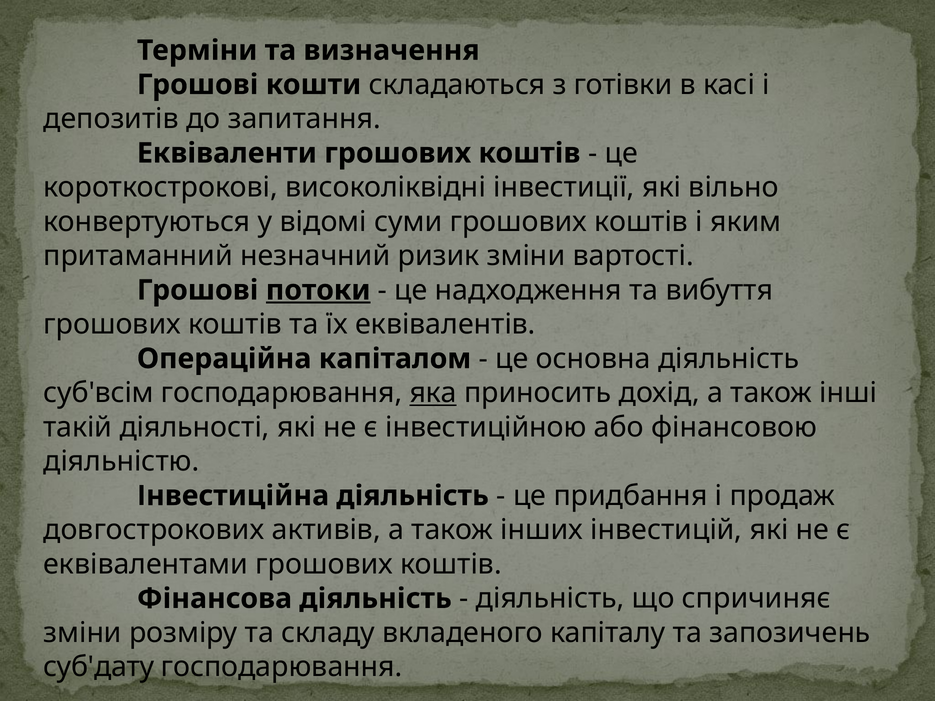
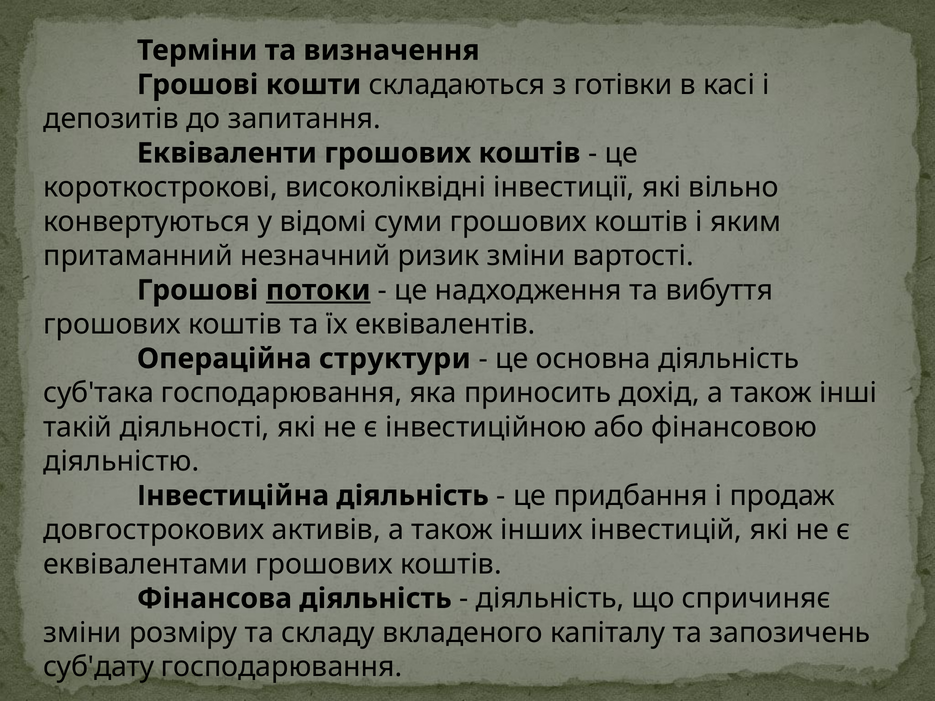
капіталом: капіталом -> структури (395, 359)
суб'всім: суб'всім -> суб'така (99, 393)
яка underline: present -> none (433, 393)
